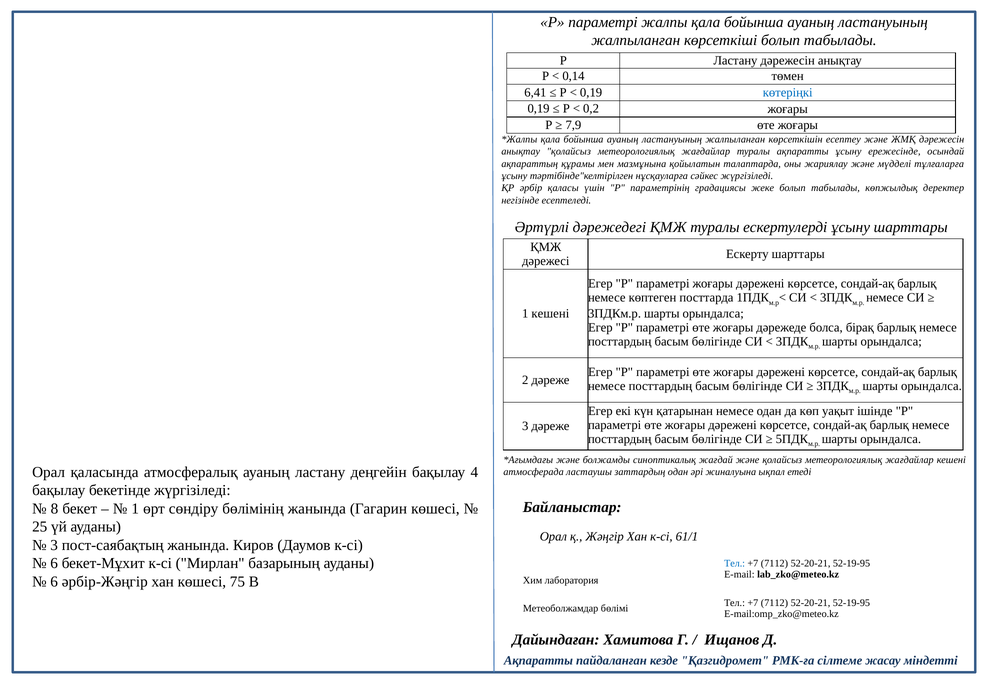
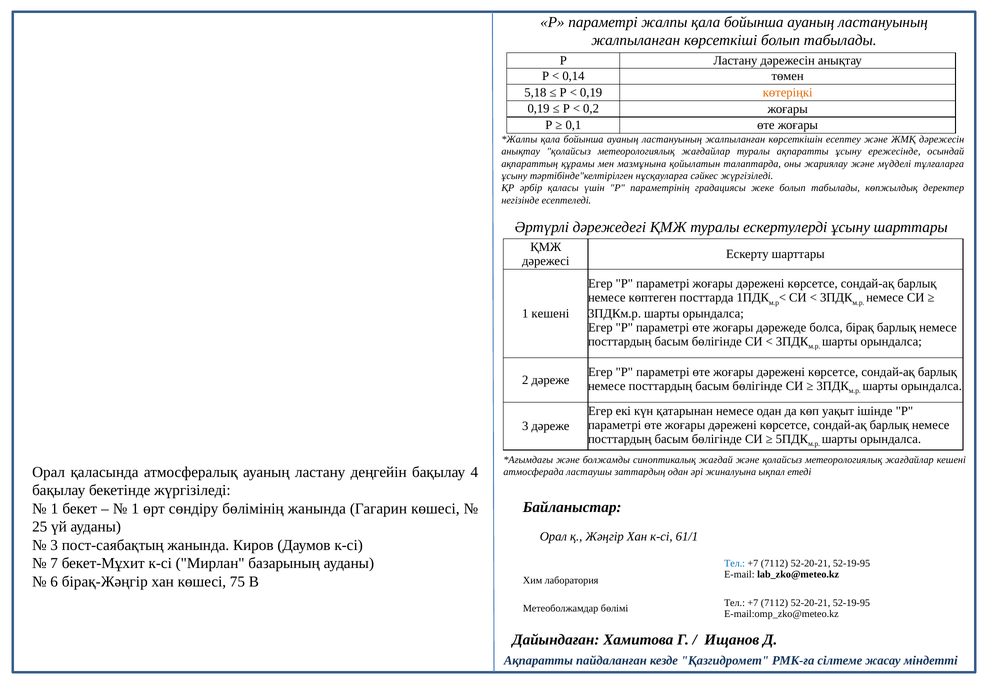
6,41: 6,41 -> 5,18 (535, 92)
көтеріңкі colour: blue -> orange (788, 93)
7,9: 7,9 -> 0,1 (573, 125)
8: 8 -> 1 (55, 509)
6: 6 -> 7 (54, 563)
әрбір-Жәңгір: әрбір-Жәңгір -> бірақ-Жәңгір (105, 582)
